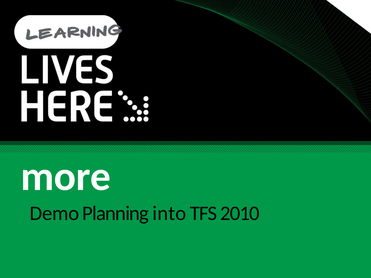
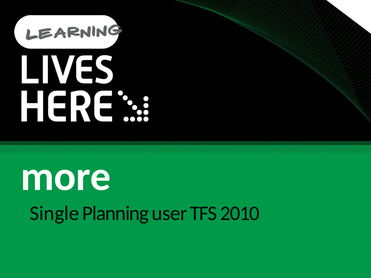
Demo: Demo -> Single (54, 214)
into: into -> user (170, 214)
